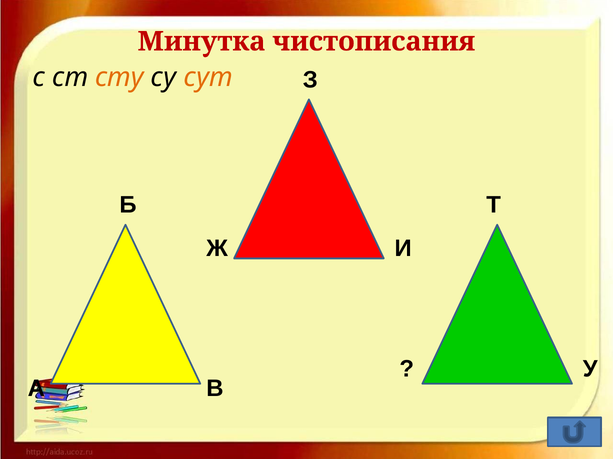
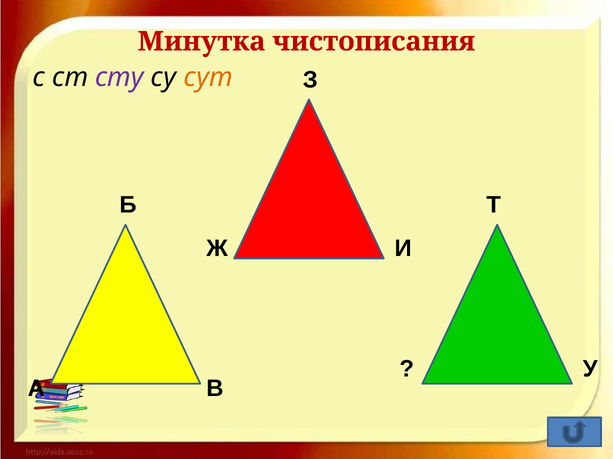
сту colour: orange -> purple (120, 77)
